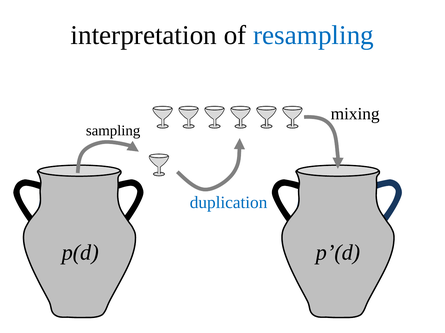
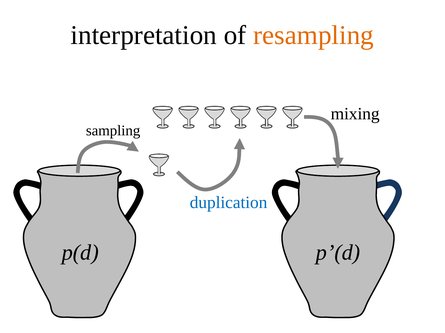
resampling colour: blue -> orange (314, 35)
